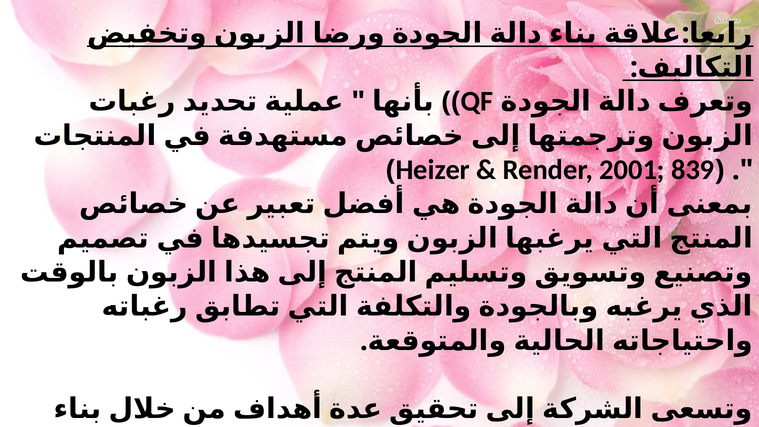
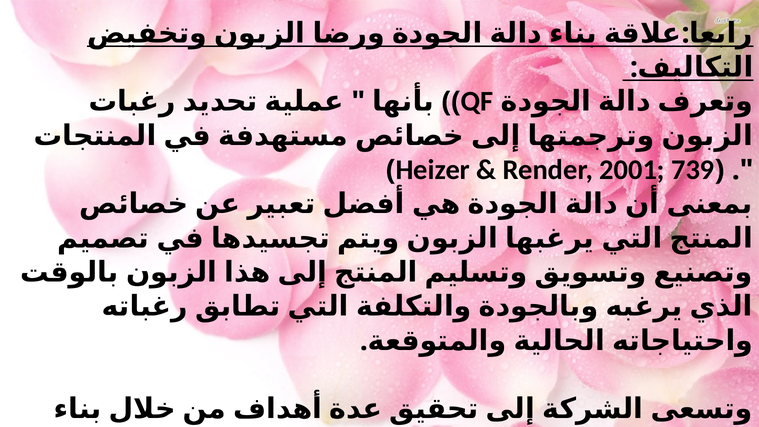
839: 839 -> 739 (693, 170)
